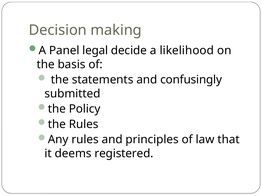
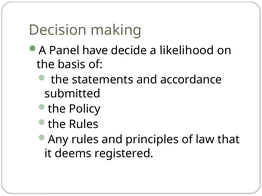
legal: legal -> have (95, 51)
confusingly: confusingly -> accordance (191, 80)
